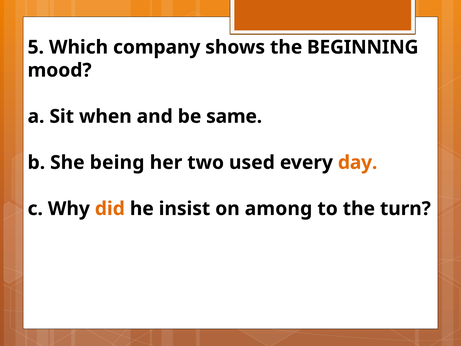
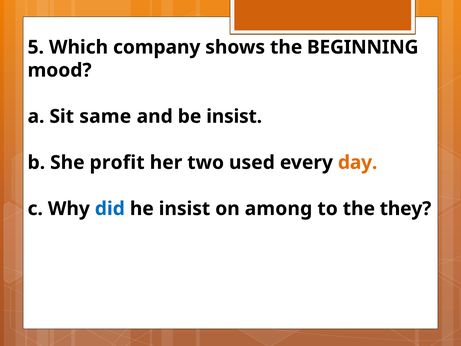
when: when -> same (105, 116)
be same: same -> insist (234, 116)
being: being -> profit (117, 162)
did colour: orange -> blue (110, 209)
turn: turn -> they (405, 209)
